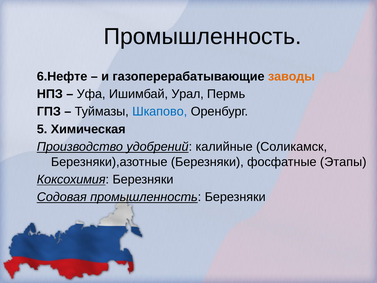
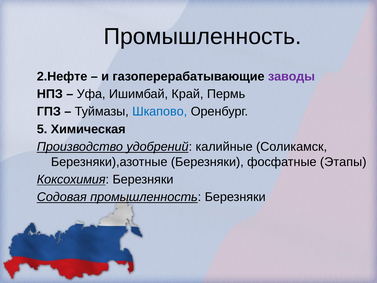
6.Нефте: 6.Нефте -> 2.Нефте (62, 76)
заводы colour: orange -> purple (291, 76)
Урал: Урал -> Край (187, 94)
